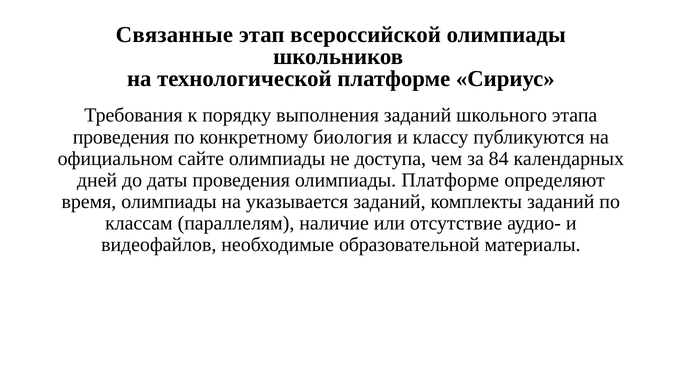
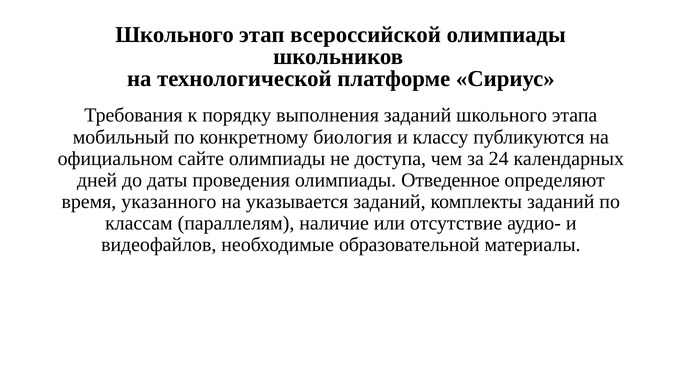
Связанные: Связанные -> Школьного (175, 34)
проведения: проведения -> мобильный (121, 137)
84: 84 -> 24 (499, 158)
олимпиады Платформе: Платформе -> Отведенное (450, 180)
время олимпиады: олимпиады -> указанного (169, 201)
